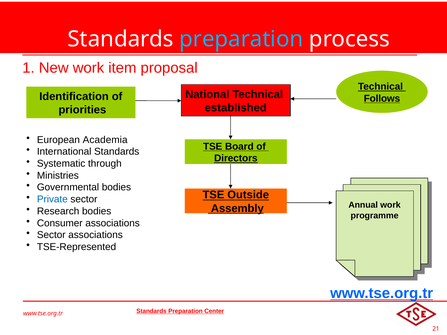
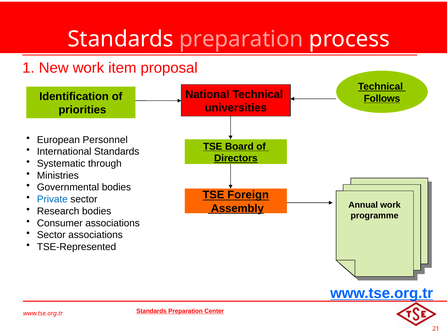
preparation colour: light blue -> pink (241, 39)
established: established -> universities (236, 108)
Academia: Academia -> Personnel (105, 140)
Outside: Outside -> Foreign (248, 195)
